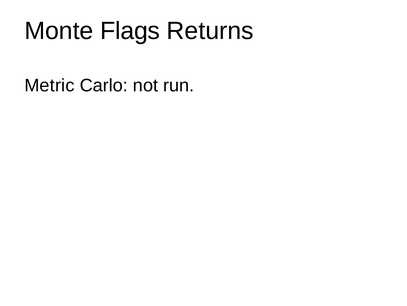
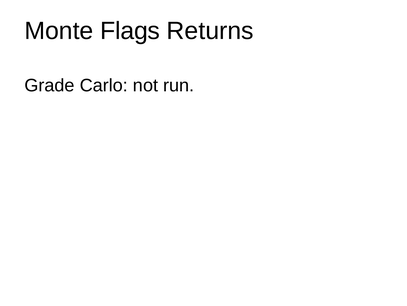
Metric: Metric -> Grade (49, 85)
